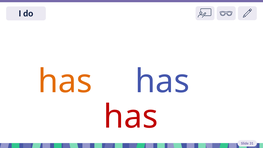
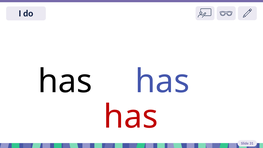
has colour: orange -> black (65, 81)
